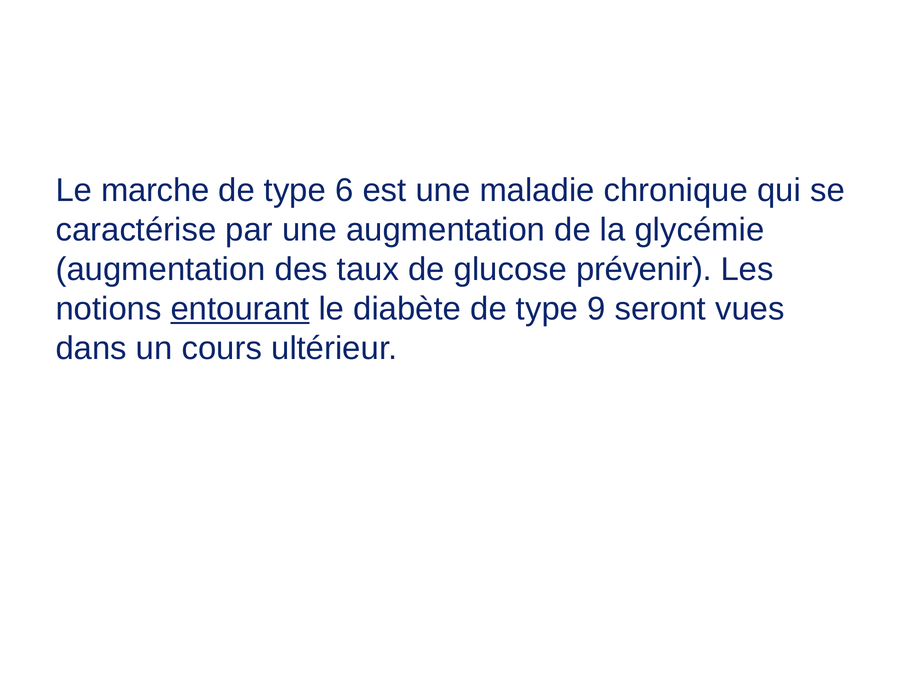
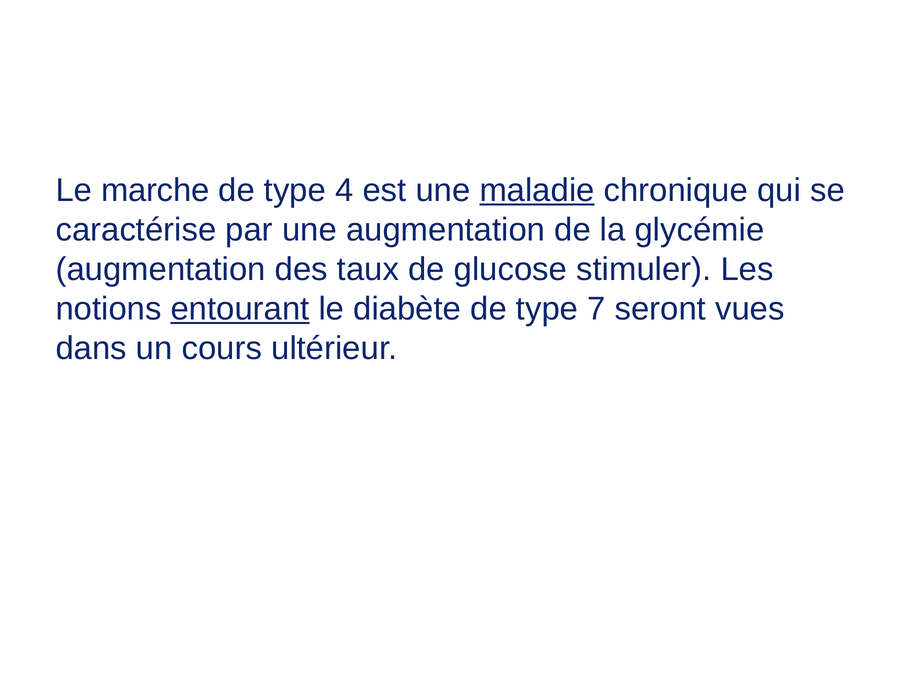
6: 6 -> 4 (344, 190)
maladie underline: none -> present (537, 190)
prévenir: prévenir -> stimuler (644, 269)
9: 9 -> 7 (596, 309)
